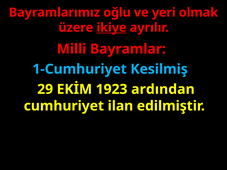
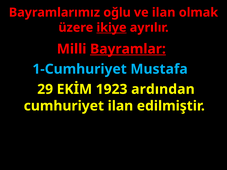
ve yeri: yeri -> ilan (164, 12)
Bayramlar underline: none -> present (128, 49)
Kesilmiş: Kesilmiş -> Mustafa (159, 69)
